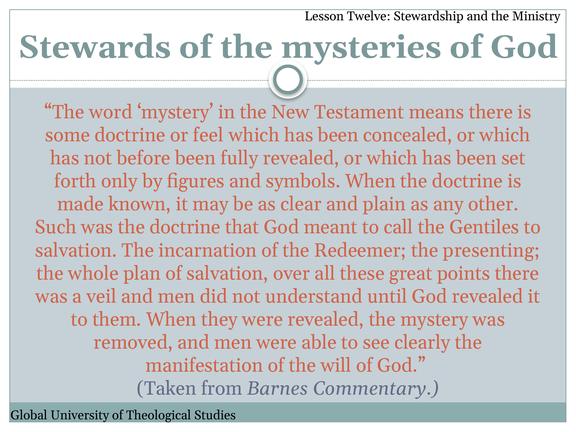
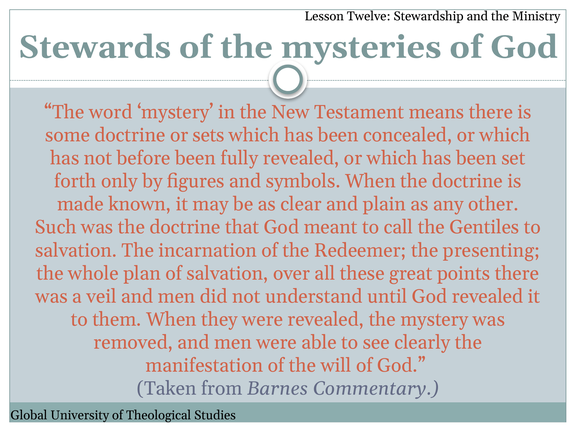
feel: feel -> sets (209, 135)
